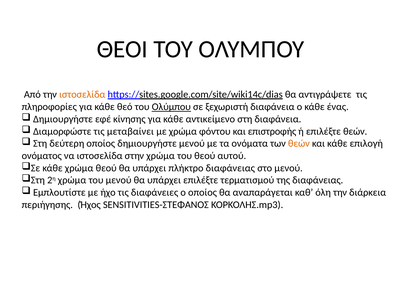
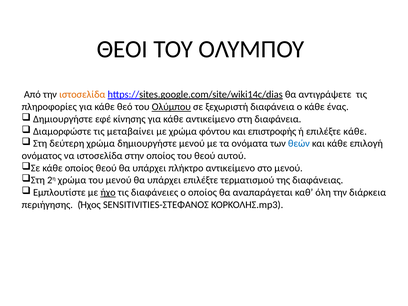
επιλέξτε θεών: θεών -> κάθε (355, 131)
δεύτερη οποίος: οποίος -> χρώμα (101, 144)
θεών colour: orange -> blue (299, 144)
στην χρώμα: χρώμα -> οποίος (161, 156)
κάθε χρώμα: χρώμα -> οποίος (79, 168)
πλήκτρο διαφάνειας: διαφάνειας -> αντικείμενο (230, 168)
ήχο underline: none -> present (108, 193)
